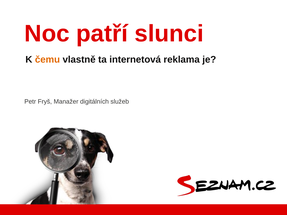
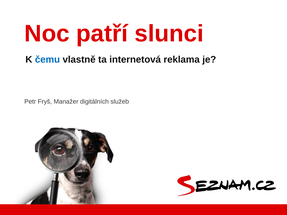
čemu colour: orange -> blue (47, 60)
